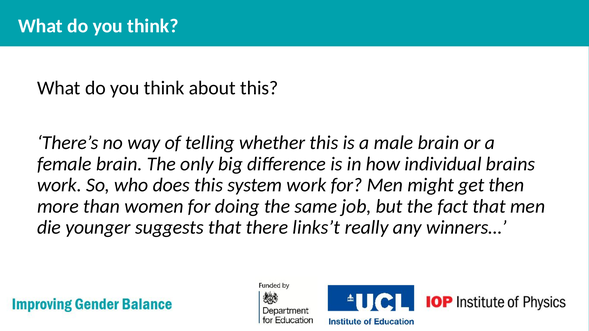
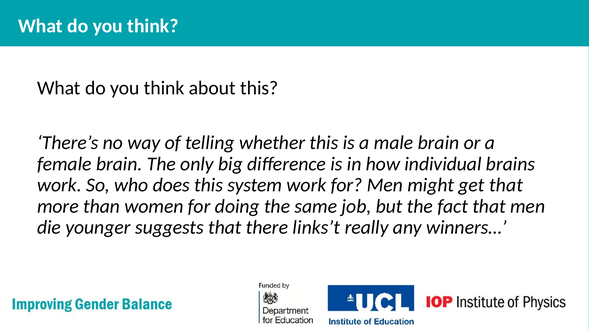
get then: then -> that (506, 185)
